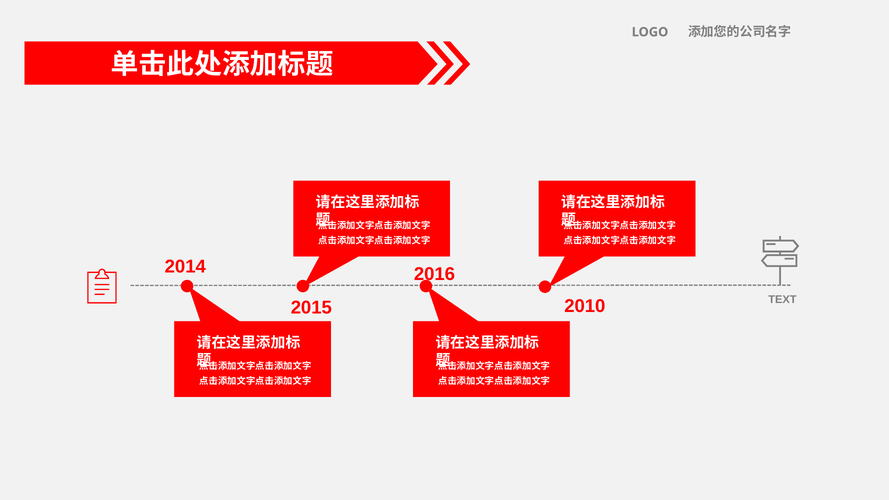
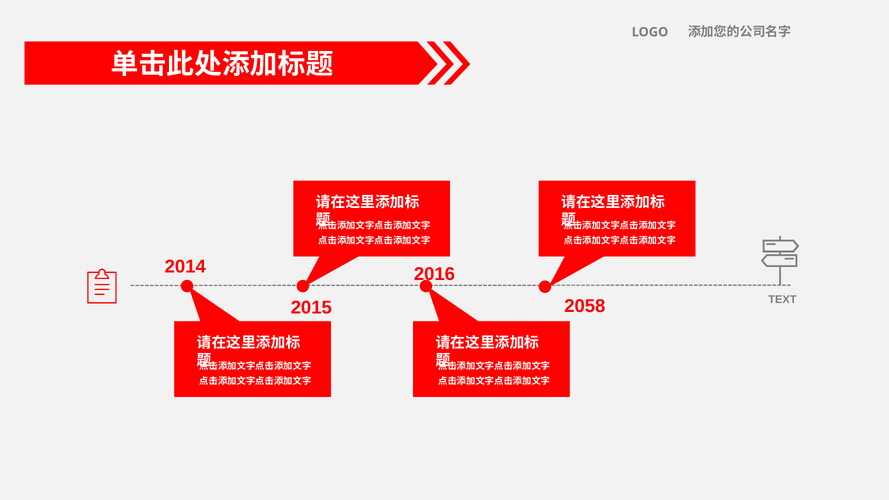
2010: 2010 -> 2058 (585, 306)
